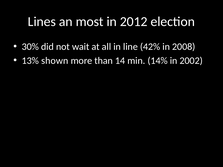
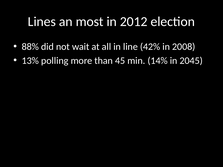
30%: 30% -> 88% (30, 47)
shown: shown -> polling (55, 61)
14: 14 -> 45 (120, 61)
2002: 2002 -> 2045 (191, 61)
